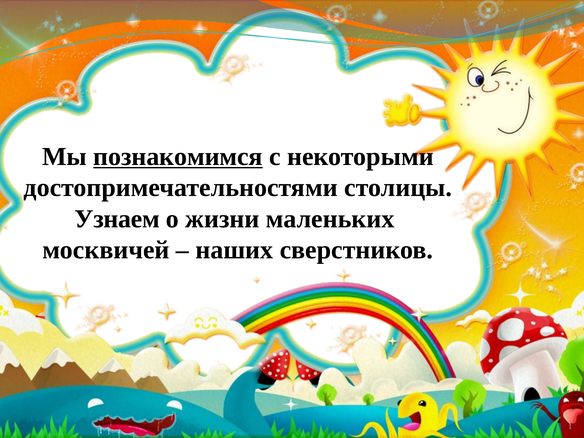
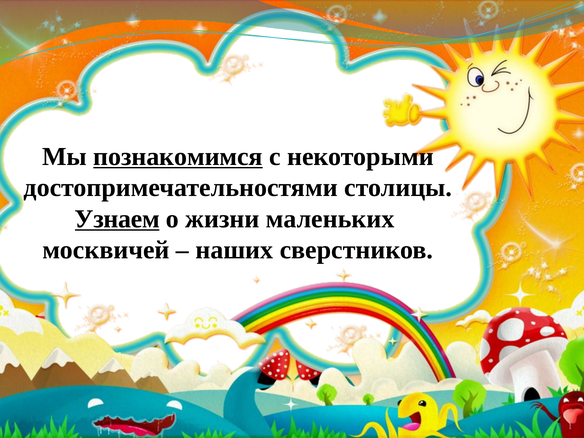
Узнаем underline: none -> present (117, 219)
